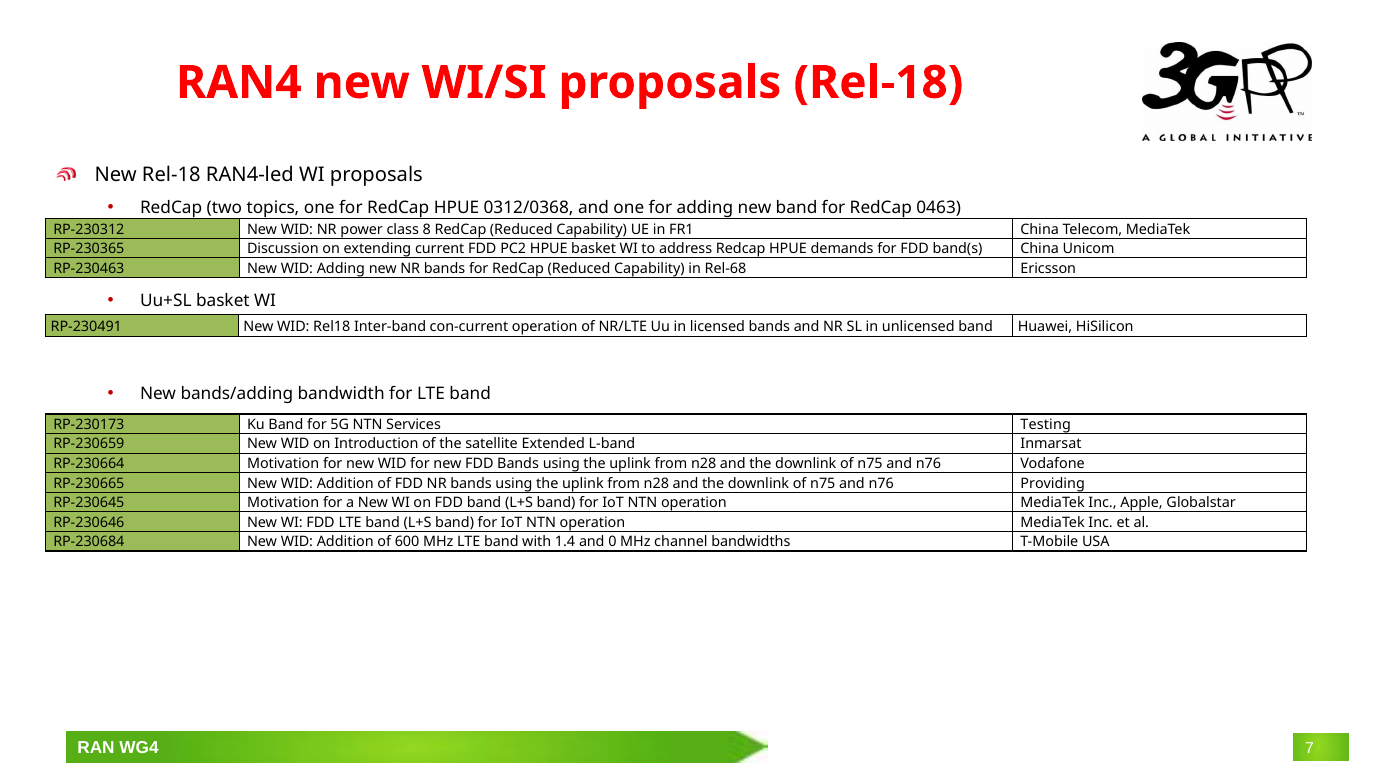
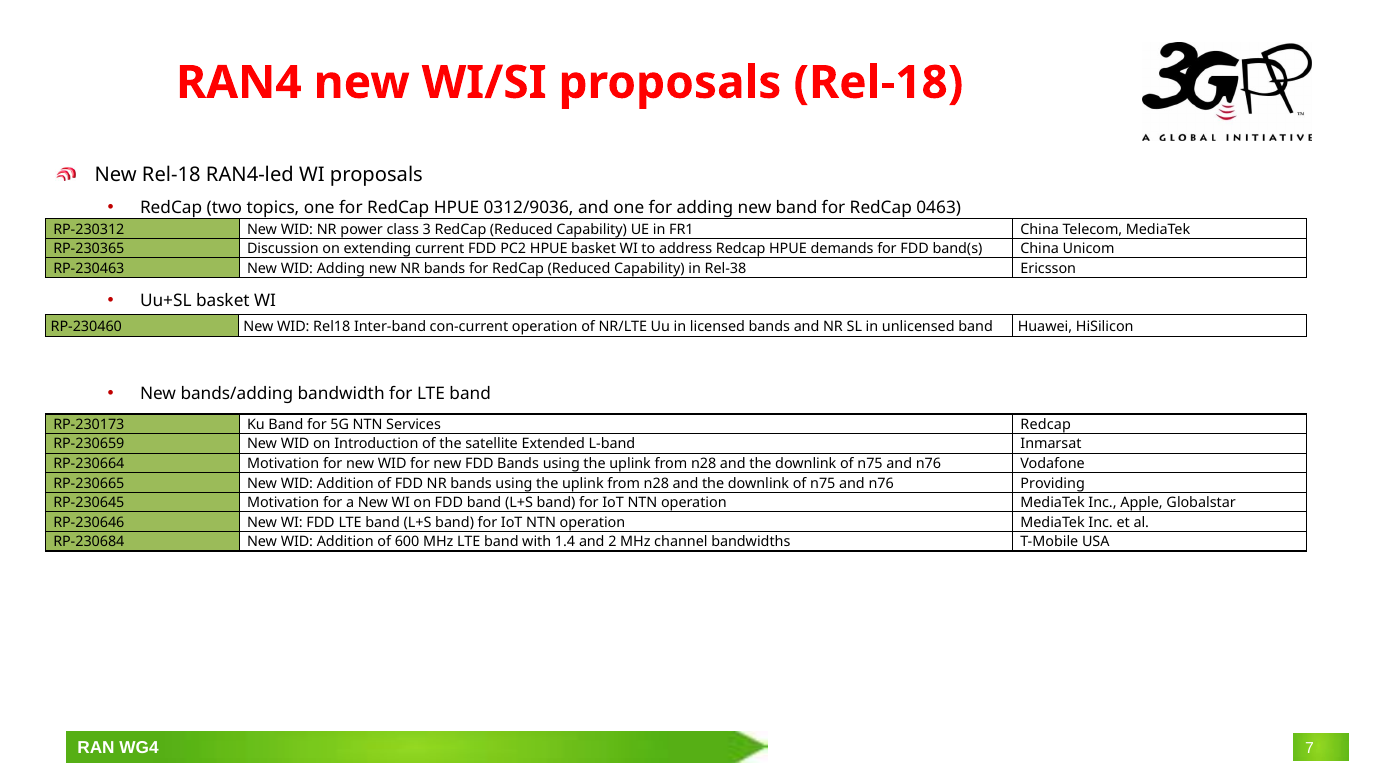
0312/0368: 0312/0368 -> 0312/9036 (529, 208)
8: 8 -> 3 (427, 229)
Rel-68: Rel-68 -> Rel-38 (726, 268)
RP-230491: RP-230491 -> RP-230460 (86, 326)
Services Testing: Testing -> Redcap (1046, 425)
0: 0 -> 2 (612, 542)
